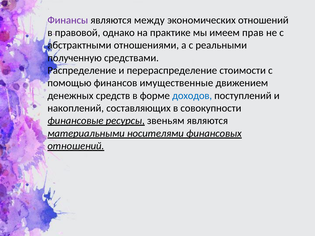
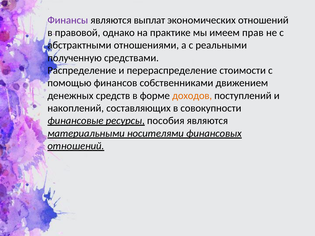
между: между -> выплат (149, 20)
имущественные: имущественные -> собственниками (176, 83)
доходов colour: blue -> orange (192, 96)
звеньям: звеньям -> пособия (166, 121)
